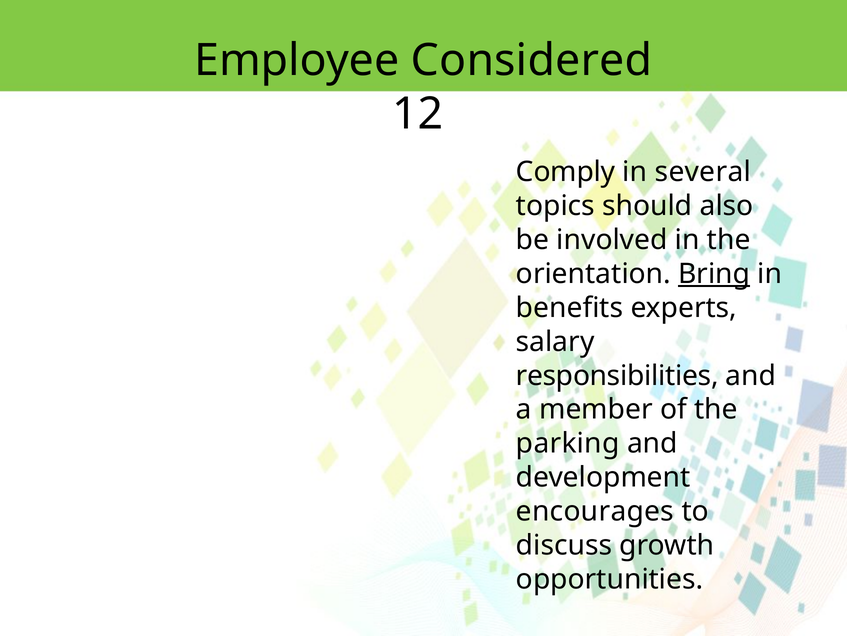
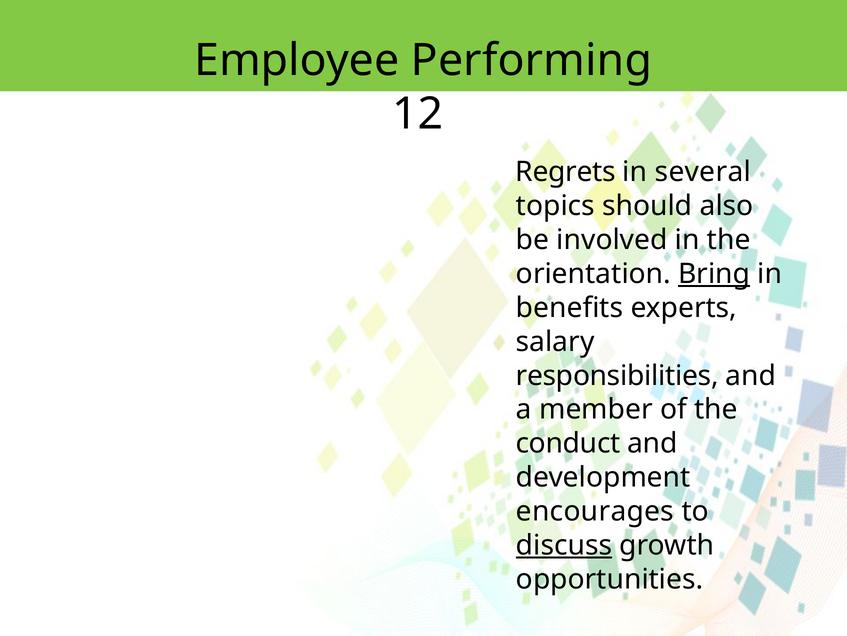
Considered: Considered -> Performing (532, 60)
Comply: Comply -> Regrets (566, 172)
parking: parking -> conduct (568, 443)
discuss underline: none -> present (564, 545)
